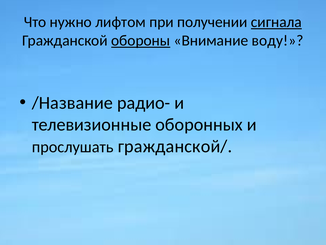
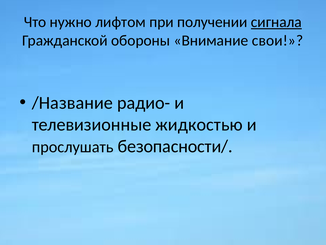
обороны underline: present -> none (141, 40)
воду: воду -> свои (278, 40)
оборонных: оборонных -> жидкостью (199, 124)
гражданской/: гражданской/ -> безопасности/ (175, 146)
